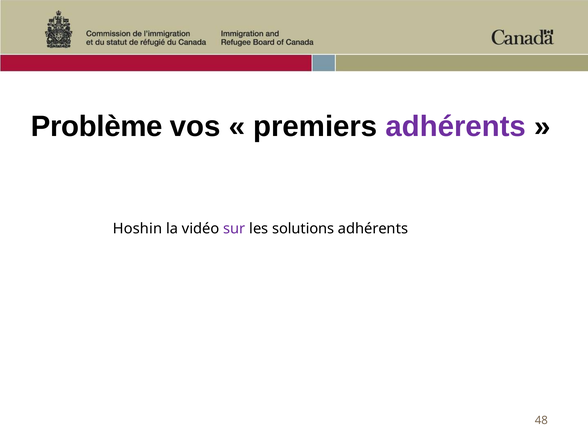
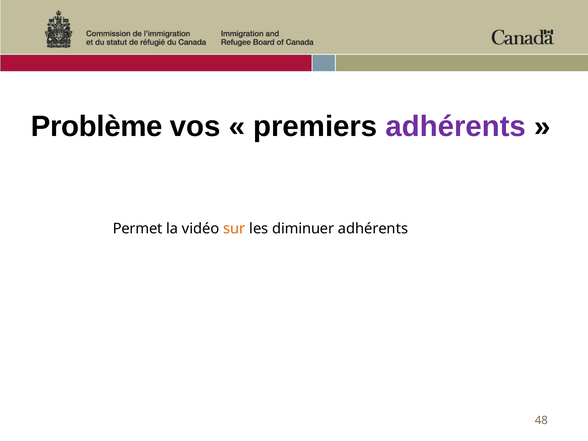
Hoshin: Hoshin -> Permet (138, 229)
sur colour: purple -> orange (234, 229)
solutions: solutions -> diminuer (303, 229)
